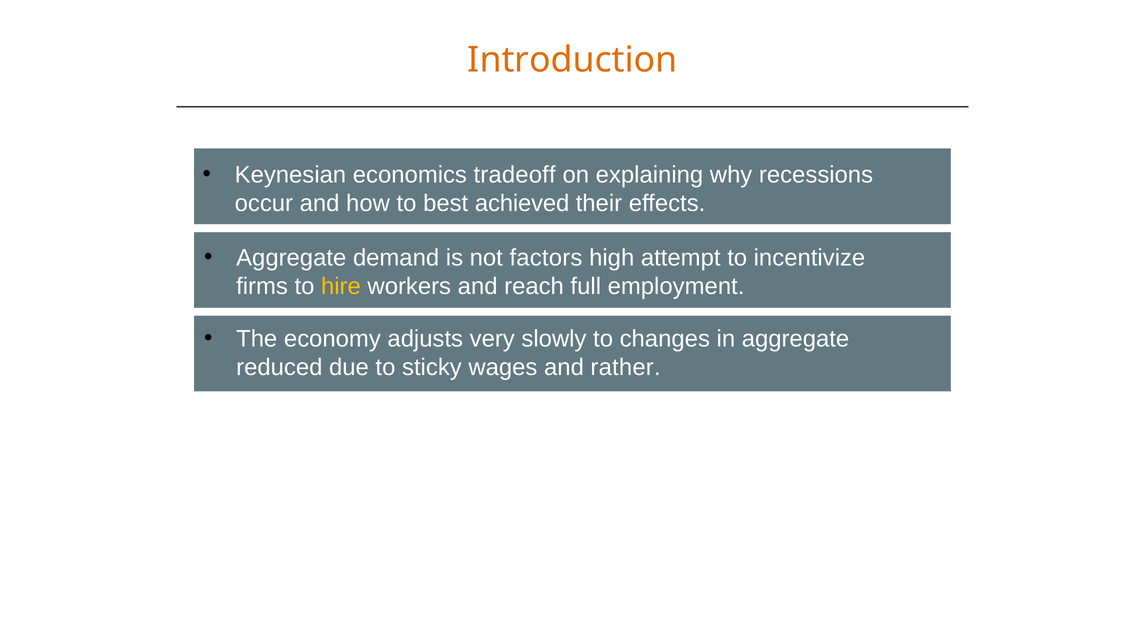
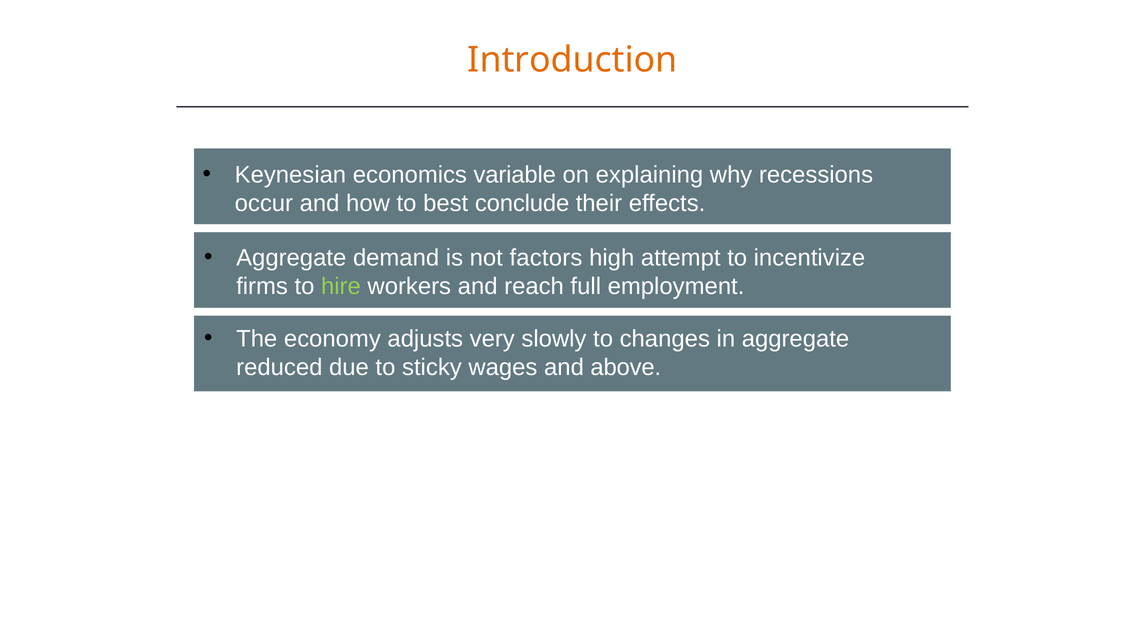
tradeoff: tradeoff -> variable (515, 175)
achieved: achieved -> conclude (522, 203)
hire colour: yellow -> light green (341, 287)
rather: rather -> above (626, 367)
